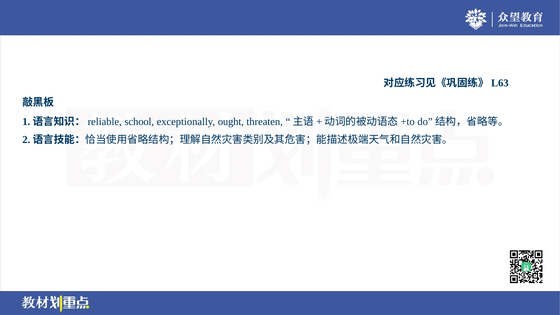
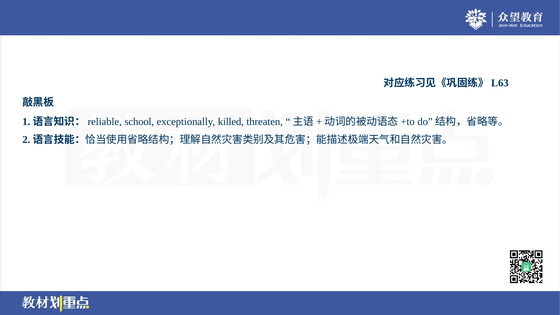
ought: ought -> killed (231, 122)
